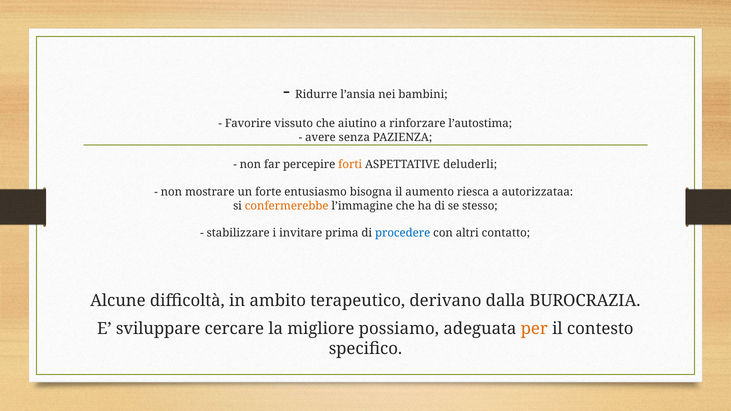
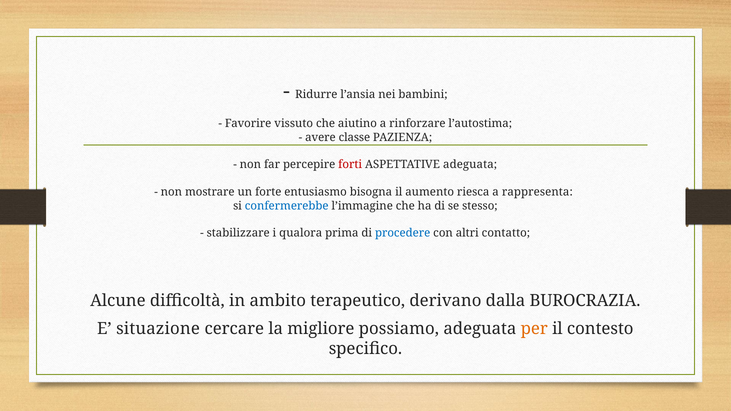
senza: senza -> classe (354, 137)
forti colour: orange -> red (350, 165)
ASPETTATIVE deluderli: deluderli -> adeguata (470, 165)
autorizzataa: autorizzataa -> rappresenta (537, 192)
confermerebbe colour: orange -> blue (287, 206)
invitare: invitare -> qualora (301, 233)
sviluppare: sviluppare -> situazione (158, 329)
